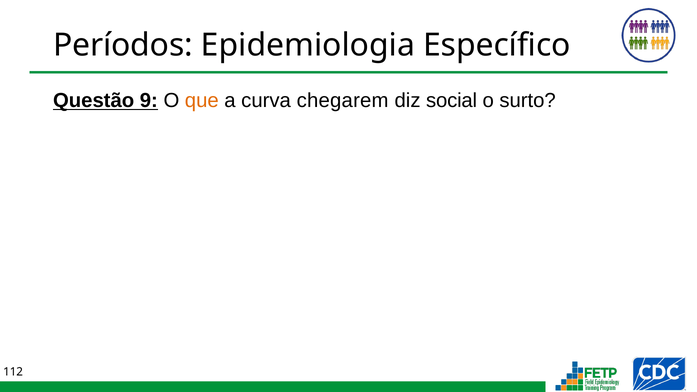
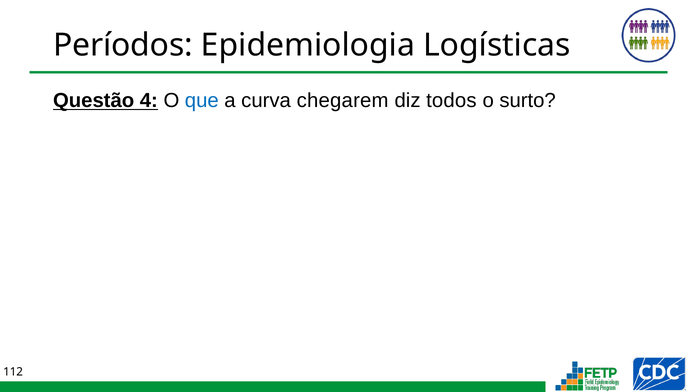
Específico: Específico -> Logísticas (497, 45)
9: 9 -> 4 (149, 101)
que colour: orange -> blue (202, 101)
social: social -> todos (451, 101)
